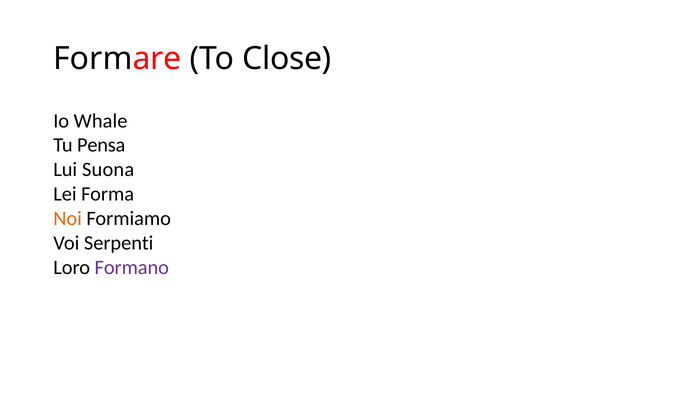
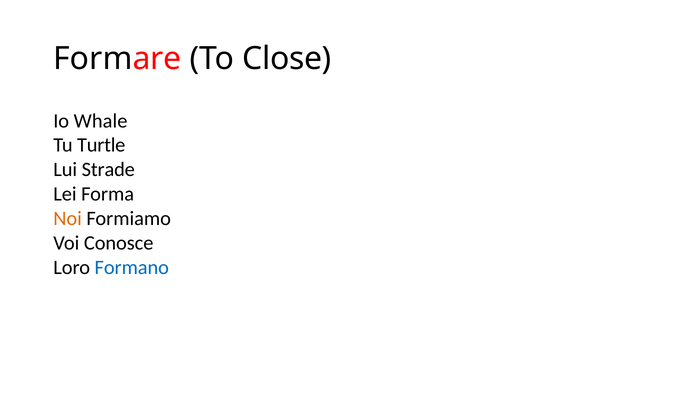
Pensa: Pensa -> Turtle (101, 145)
Suona: Suona -> Strade (108, 170)
Serpenti: Serpenti -> Conosce (119, 243)
Formano colour: purple -> blue (132, 267)
